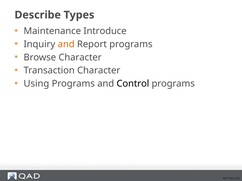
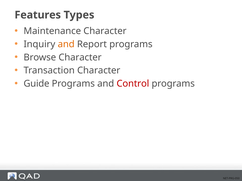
Describe: Describe -> Features (38, 15)
Maintenance Introduce: Introduce -> Character (105, 31)
Using: Using -> Guide (36, 84)
Control colour: black -> red (133, 84)
